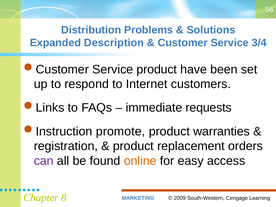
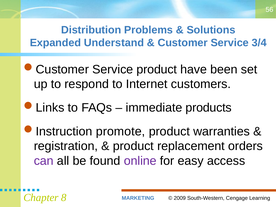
Description: Description -> Understand (114, 43)
requests: requests -> products (209, 108)
online colour: orange -> purple (140, 161)
